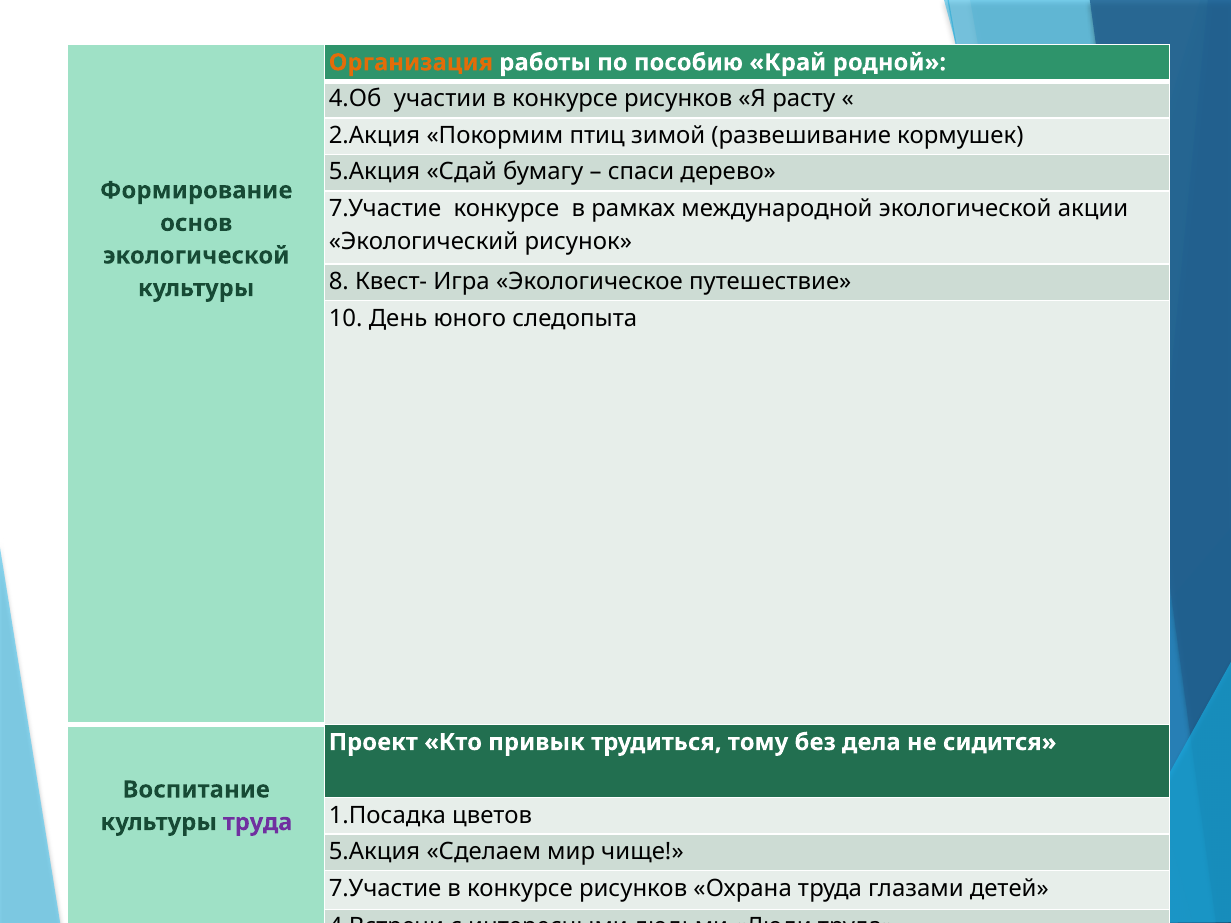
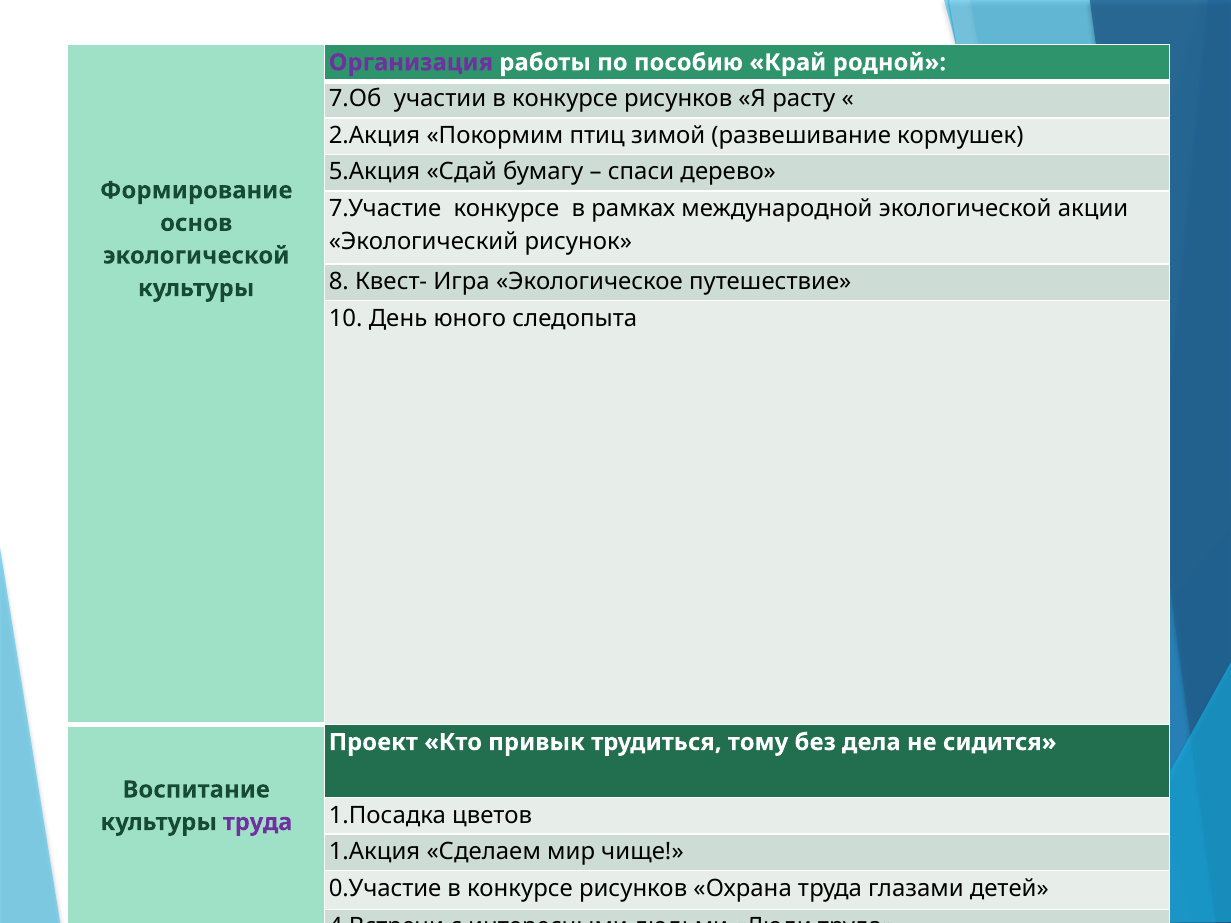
Организация colour: orange -> purple (411, 63)
4.Об: 4.Об -> 7.Об (355, 99)
5.Акция: 5.Акция -> 1.Акция (375, 852)
7.Участие: 7.Участие -> 0.Участие (385, 889)
